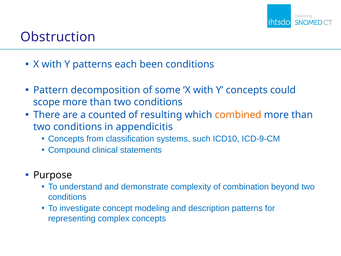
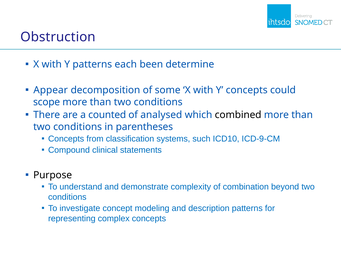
been conditions: conditions -> determine (190, 64)
Pattern: Pattern -> Appear (51, 90)
resulting: resulting -> analysed (161, 115)
combined colour: orange -> black (238, 115)
appendicitis: appendicitis -> parentheses (144, 127)
